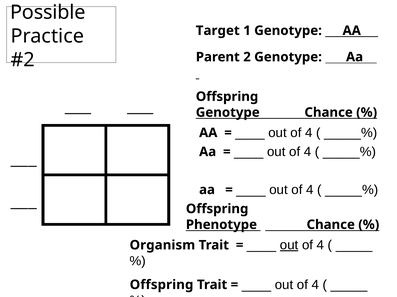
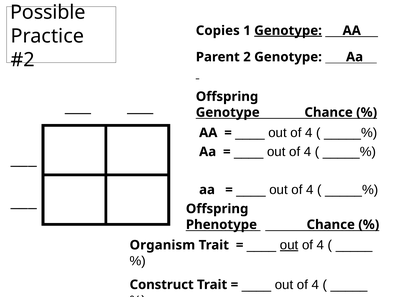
Target: Target -> Copies (218, 31)
Genotype underline: none -> present (288, 31)
Offspring: Offspring -> Construct (162, 285)
